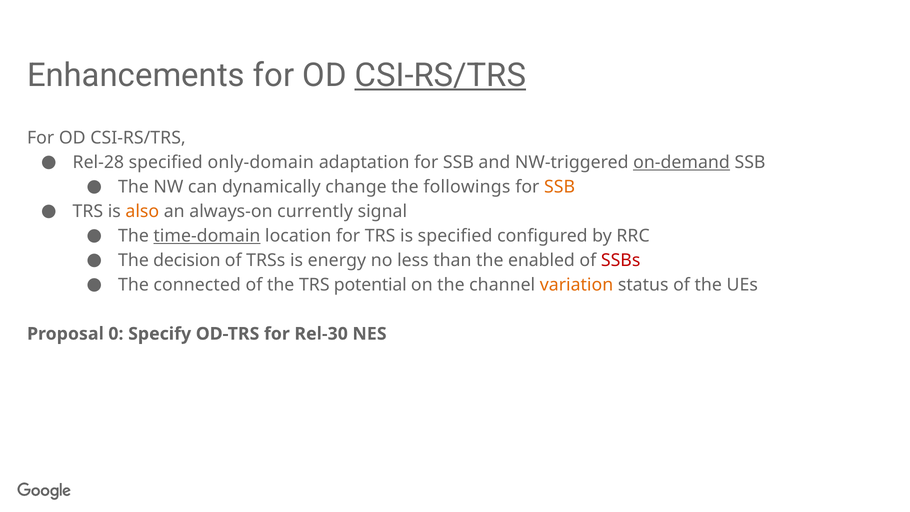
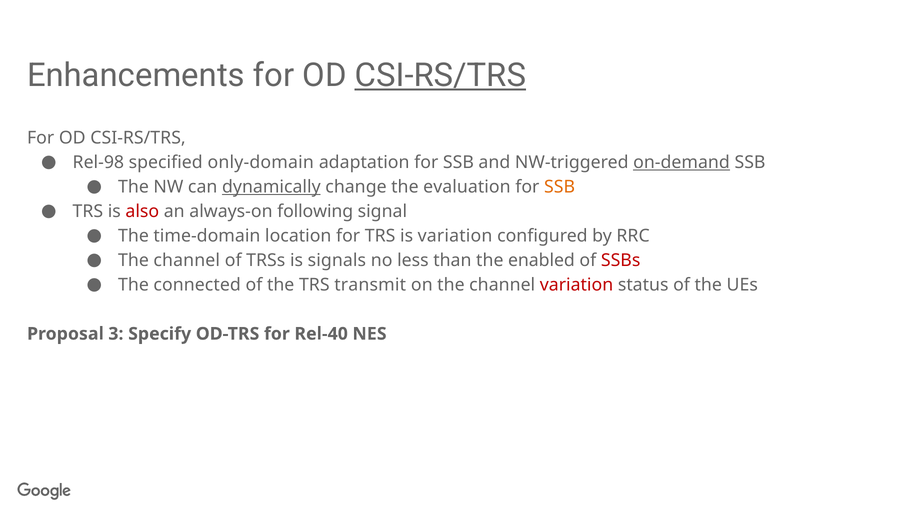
Rel-28: Rel-28 -> Rel-98 (98, 162)
dynamically underline: none -> present (271, 187)
followings: followings -> evaluation (467, 187)
also colour: orange -> red (142, 211)
currently: currently -> following (315, 211)
time-domain underline: present -> none (207, 236)
is specified: specified -> variation (455, 236)
decision: decision -> channel (187, 260)
energy: energy -> signals (337, 260)
potential: potential -> transmit (370, 285)
variation colour: orange -> red (577, 285)
0: 0 -> 3 (116, 334)
Rel-30: Rel-30 -> Rel-40 (321, 334)
